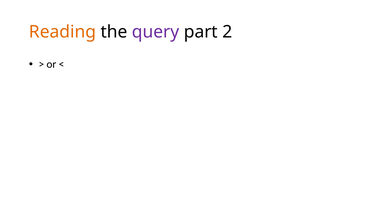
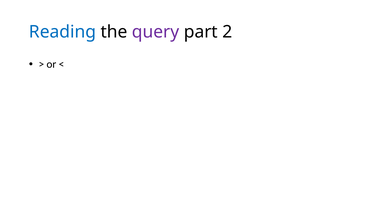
Reading colour: orange -> blue (63, 32)
